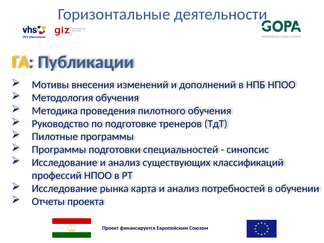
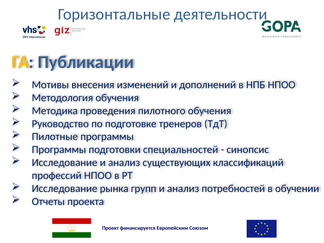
карта: карта -> групп (144, 189)
